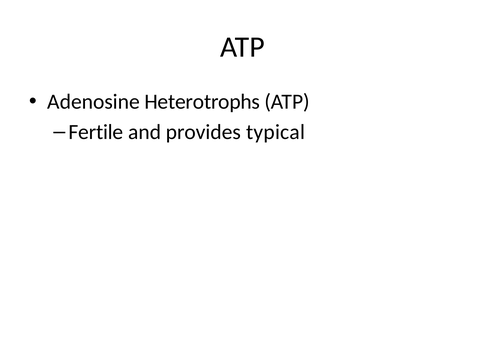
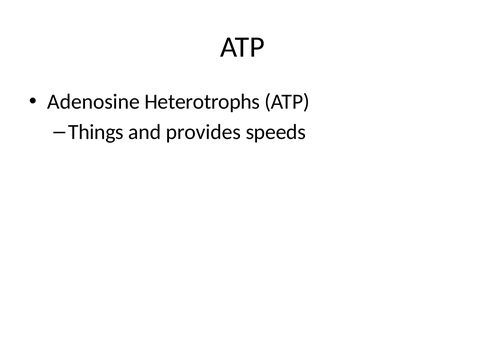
Fertile: Fertile -> Things (96, 132)
typical: typical -> speeds (276, 132)
